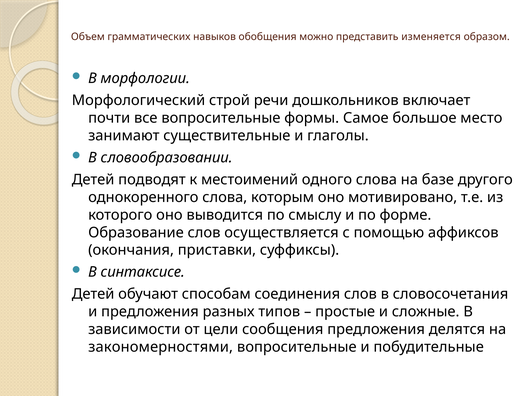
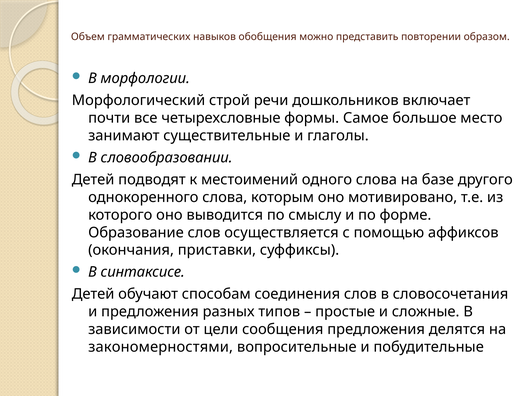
изменяется: изменяется -> повторении (431, 37)
все вопросительные: вопросительные -> четырехсловные (221, 118)
